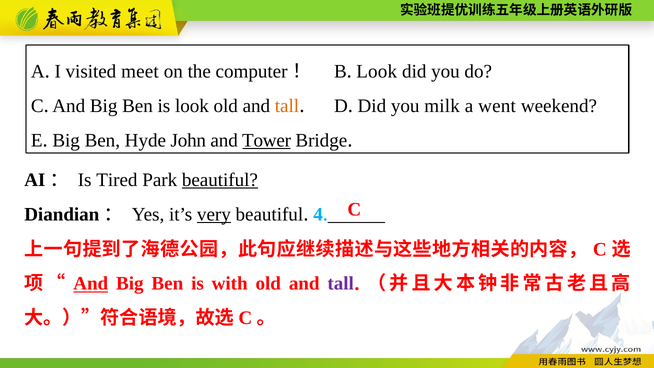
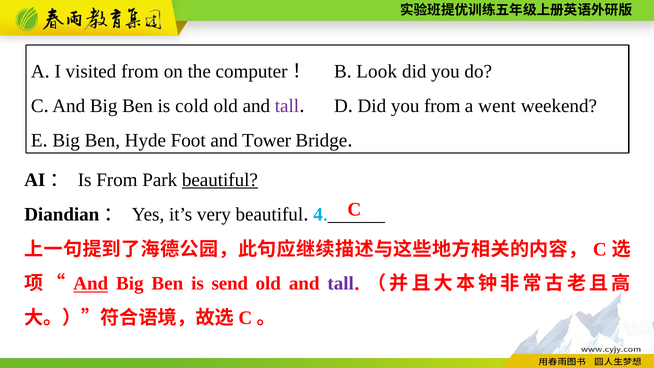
visited meet: meet -> from (140, 72)
is look: look -> cold (192, 106)
tall colour: orange -> purple (287, 106)
you milk: milk -> from (442, 106)
John: John -> Foot (188, 140)
Tower underline: present -> none (267, 140)
Is Tired: Tired -> From (117, 180)
very underline: present -> none (214, 214)
with: with -> send (230, 284)
